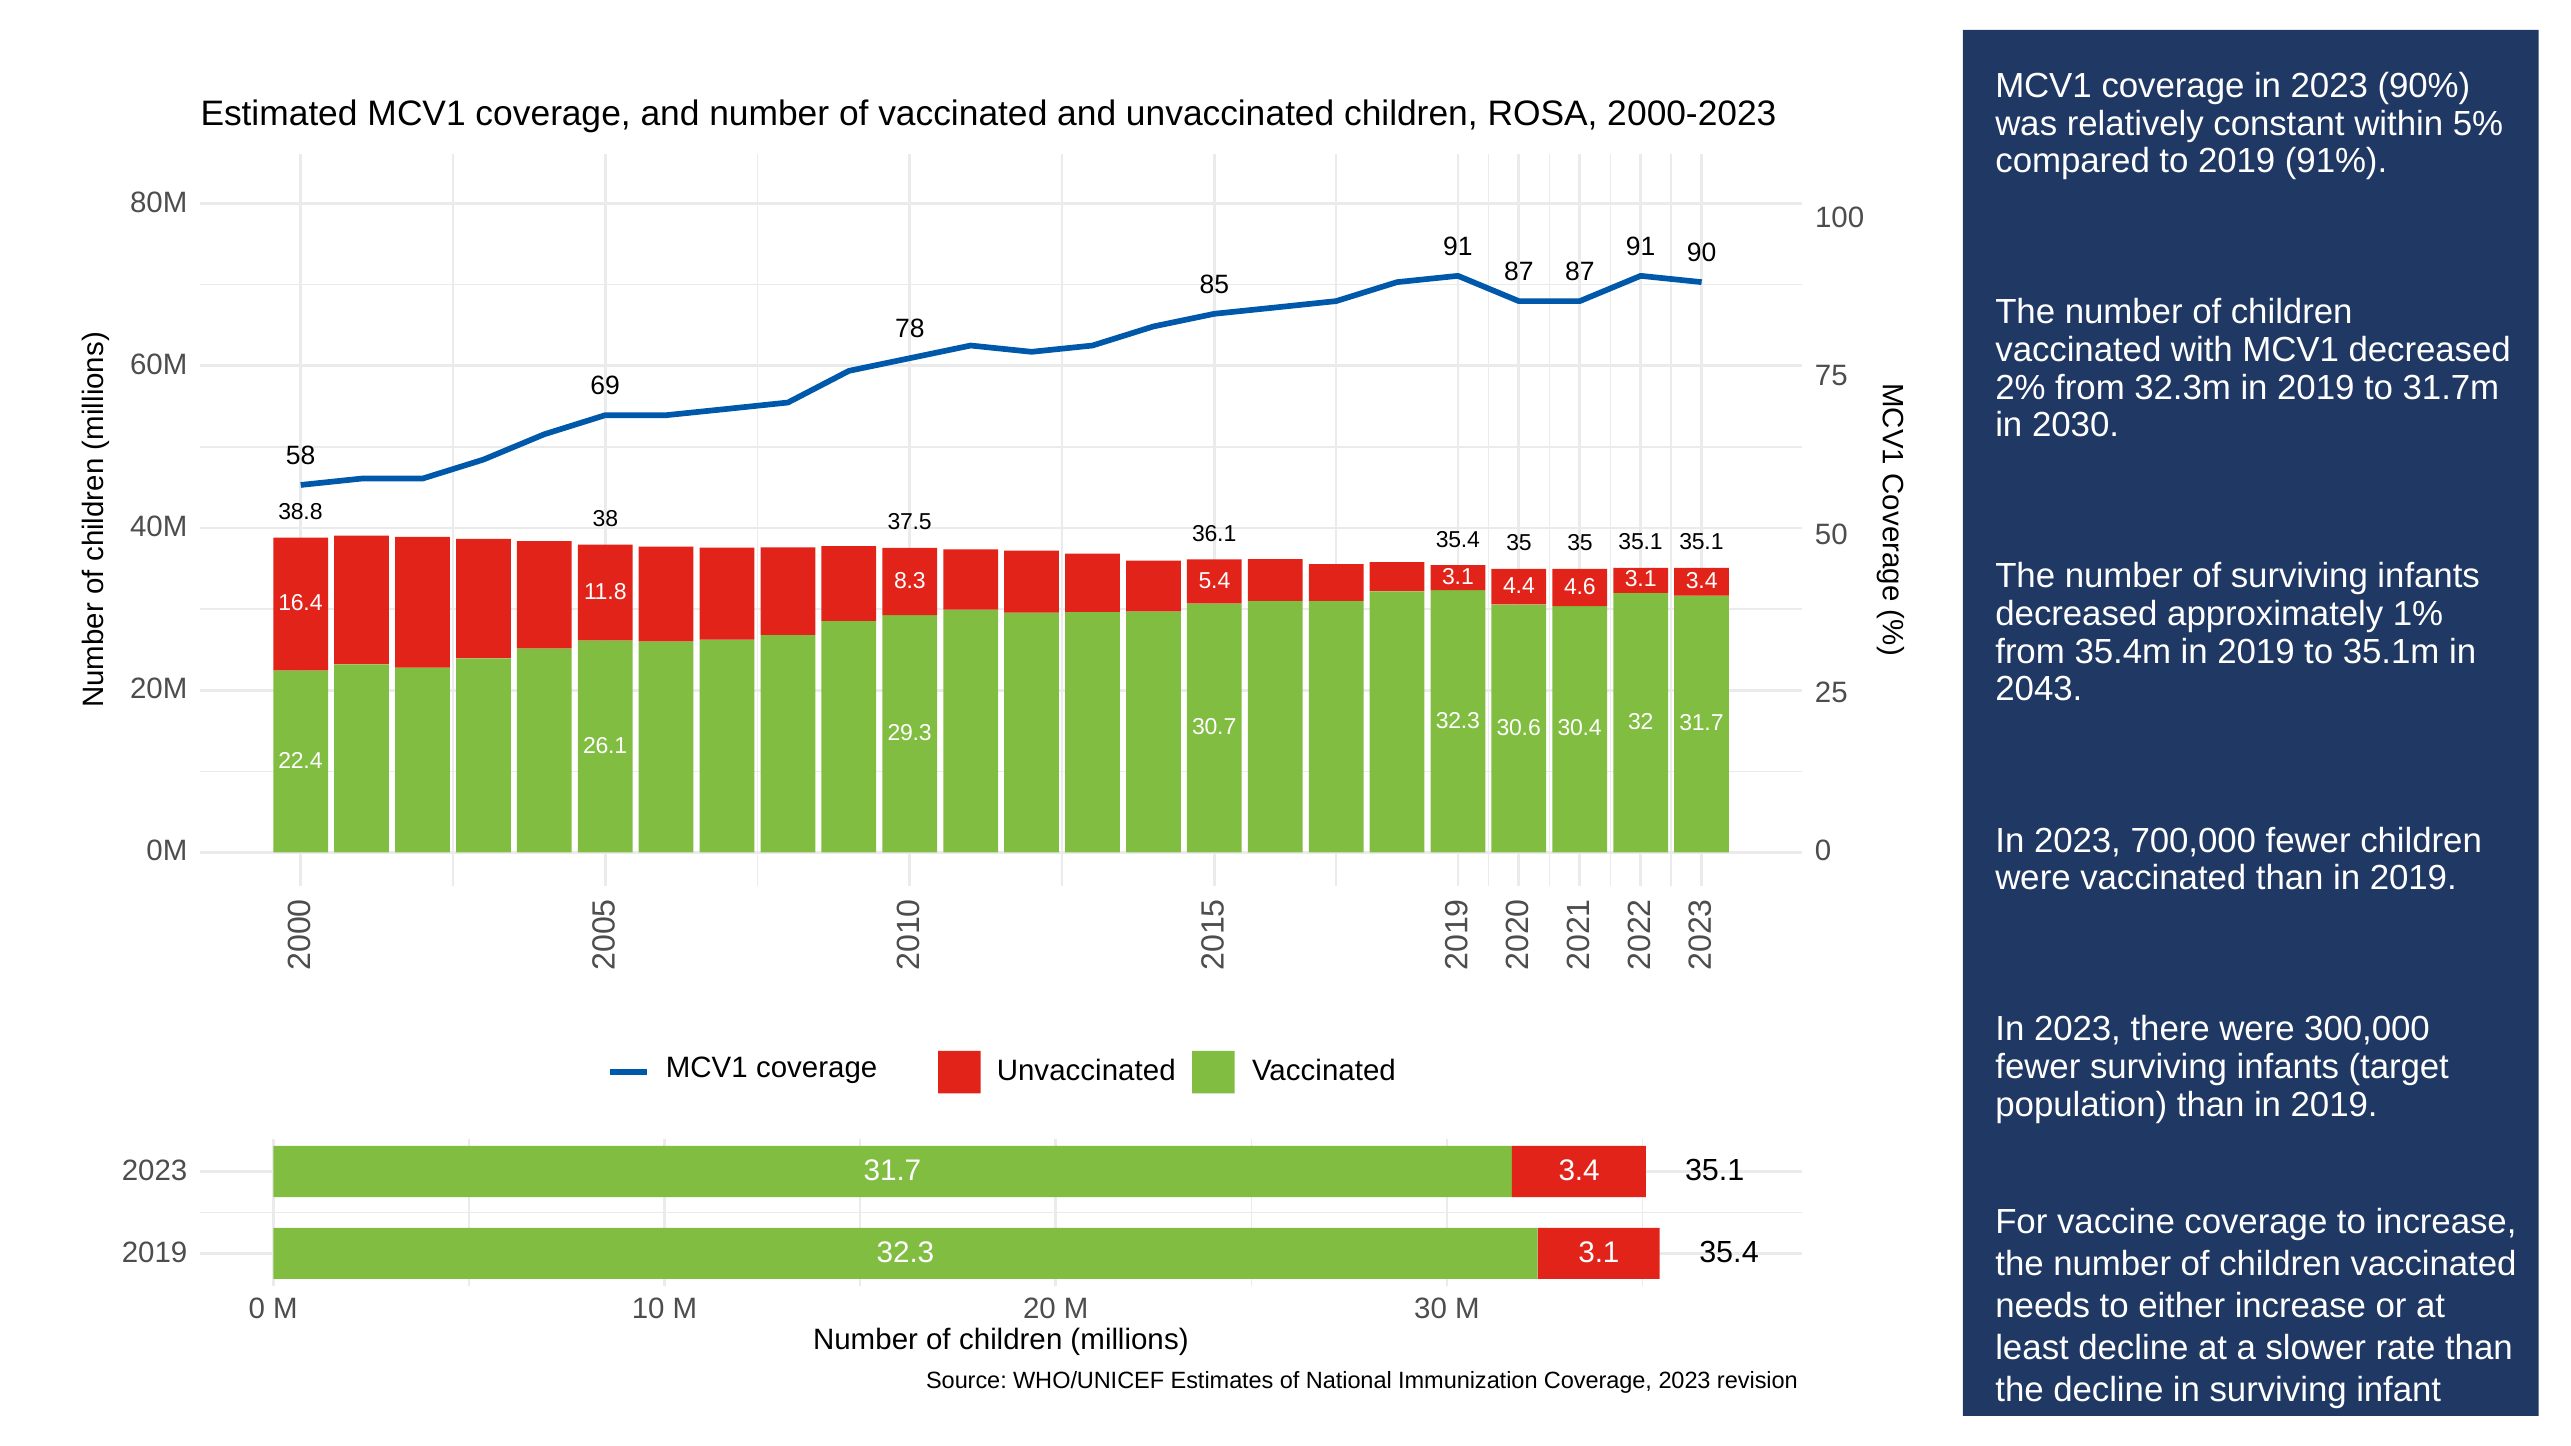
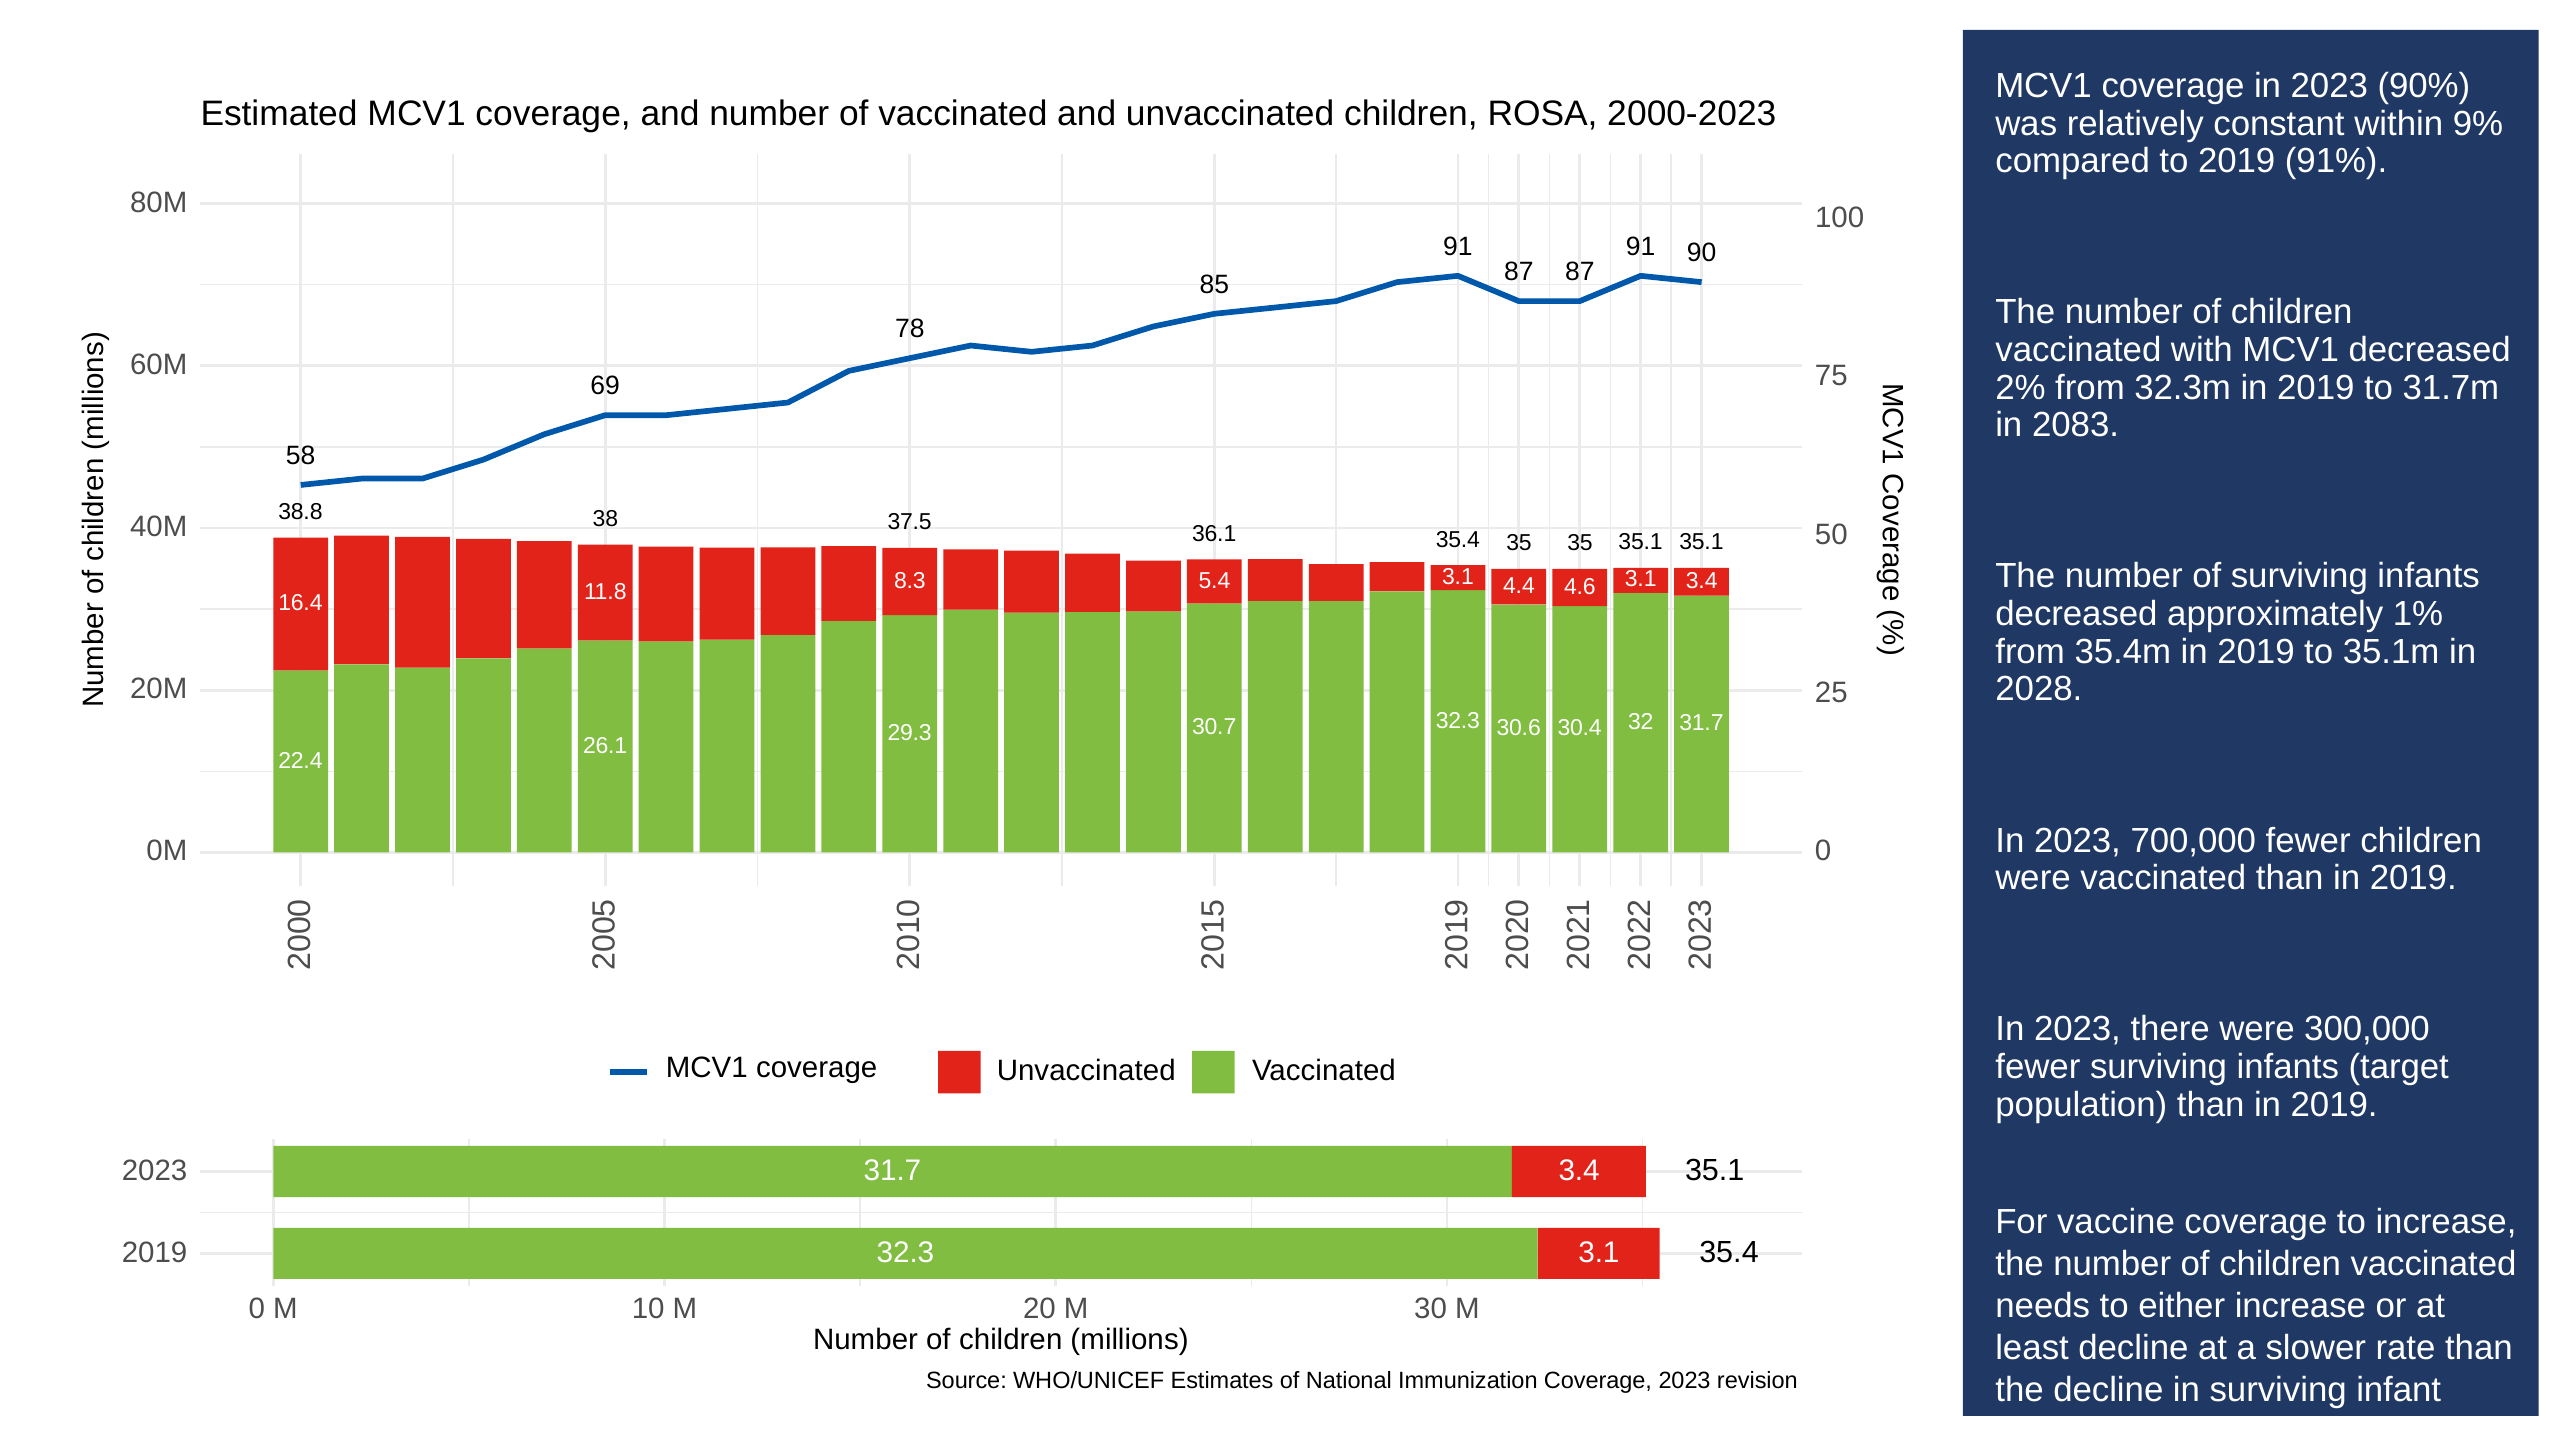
5%: 5% -> 9% (2478, 124)
2030: 2030 -> 2083 (2076, 425)
2043: 2043 -> 2028 (2039, 689)
